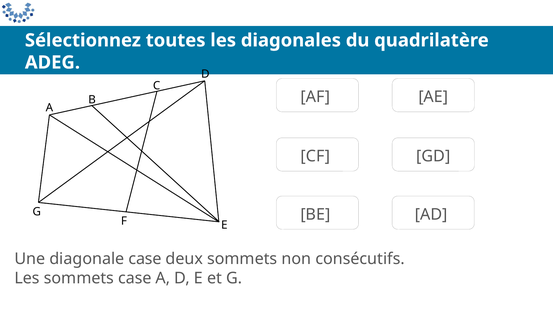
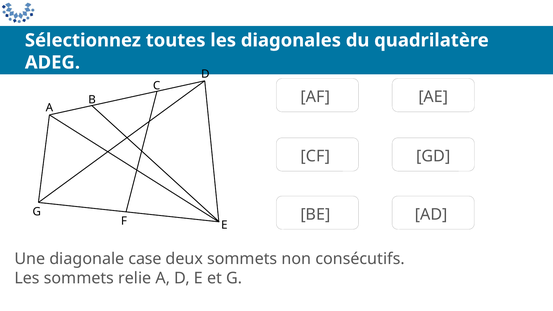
sommets case: case -> relie (135, 278)
